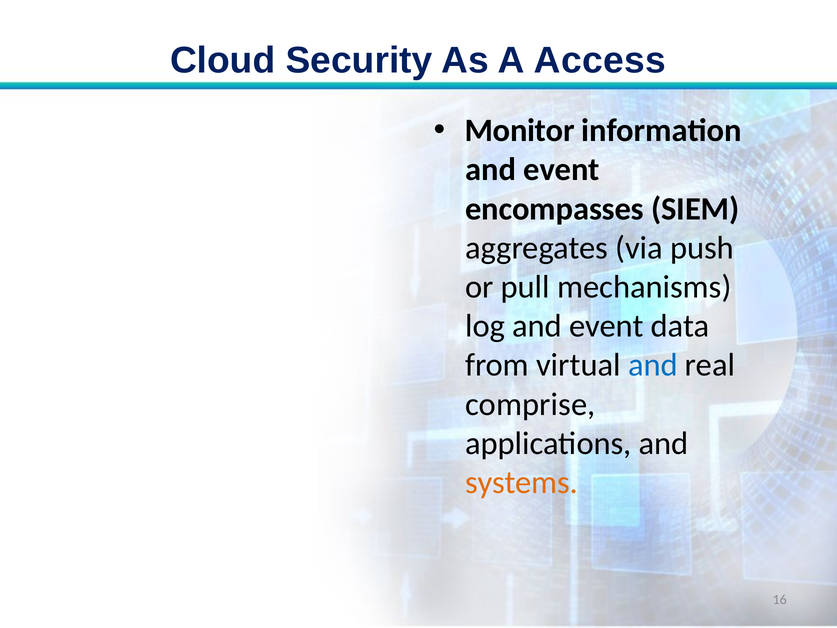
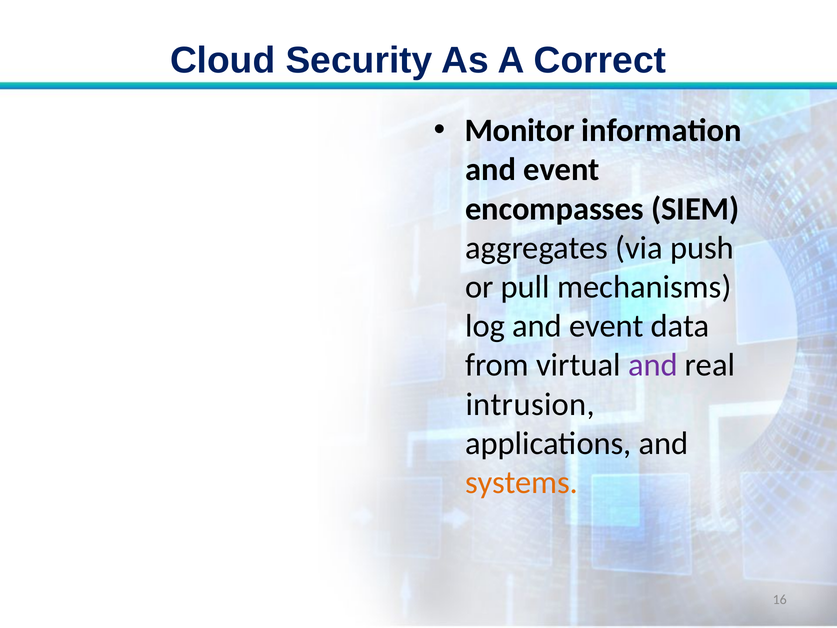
Access: Access -> Correct (600, 61)
and colour: blue -> purple (653, 365)
comprise: comprise -> intrusion (530, 404)
